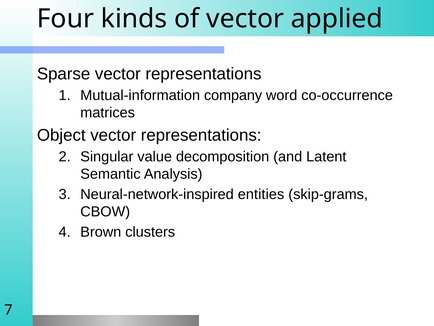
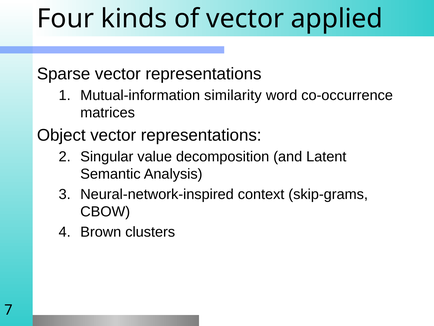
company: company -> similarity (233, 95)
entities: entities -> context (261, 194)
